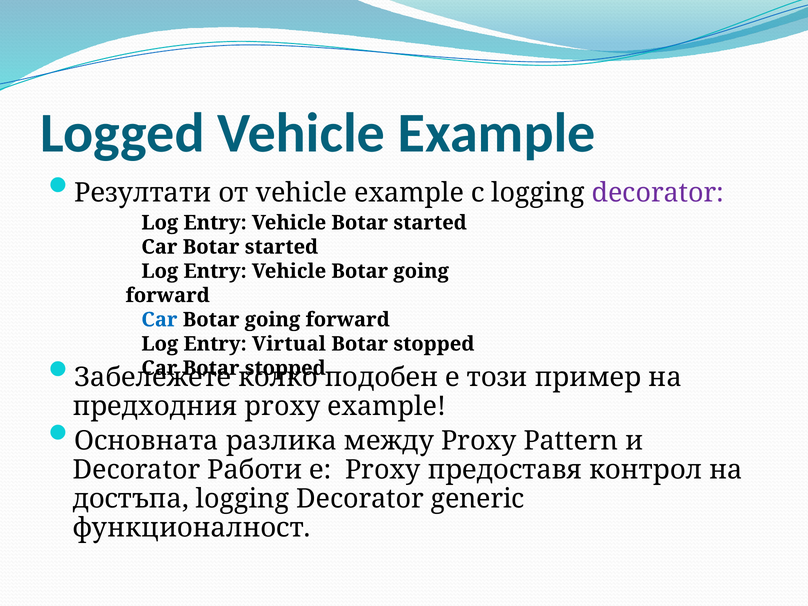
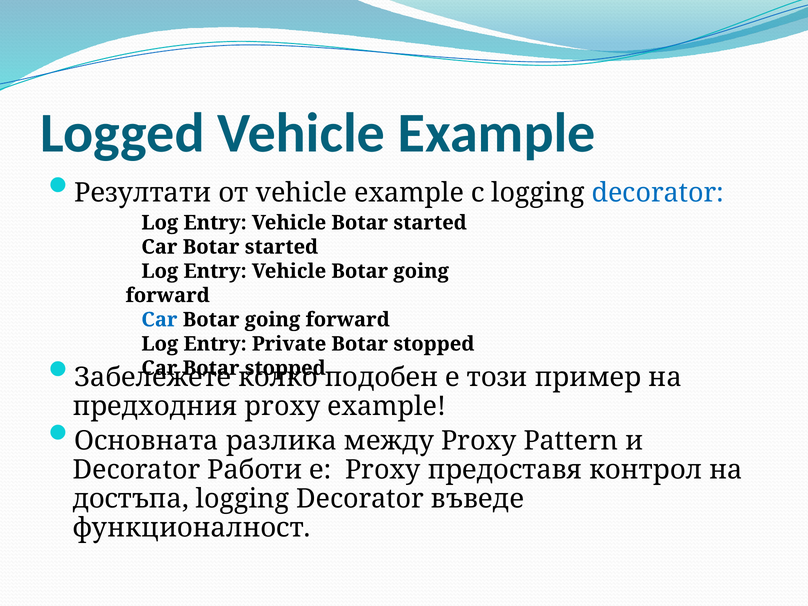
decorator colour: purple -> blue (658, 193)
Virtual: Virtual -> Private (289, 344)
generic: generic -> въведе (478, 499)
